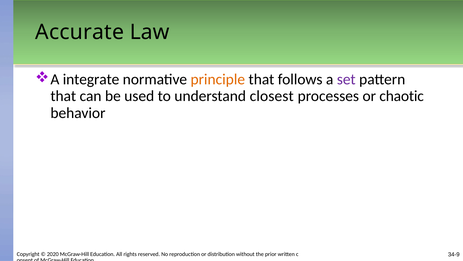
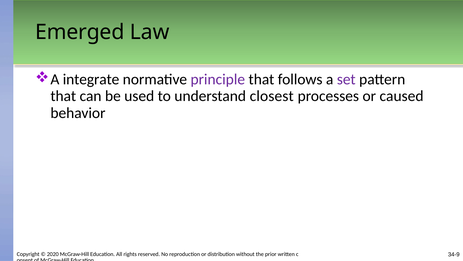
Accurate: Accurate -> Emerged (80, 32)
principle colour: orange -> purple (218, 79)
chaotic: chaotic -> caused (402, 96)
